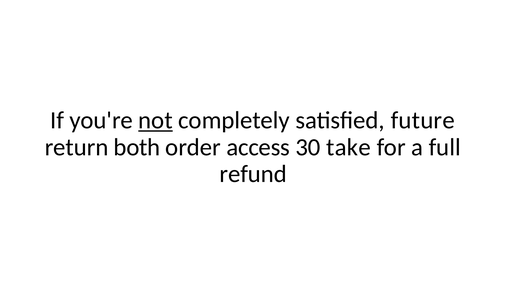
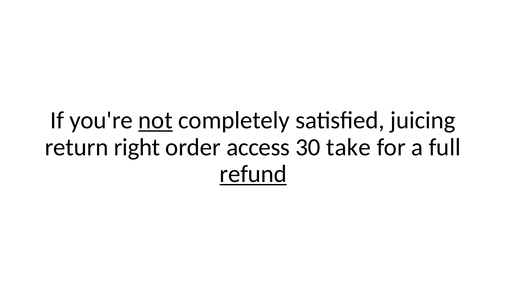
future: future -> juicing (423, 120)
both: both -> right (137, 147)
refund underline: none -> present (253, 174)
